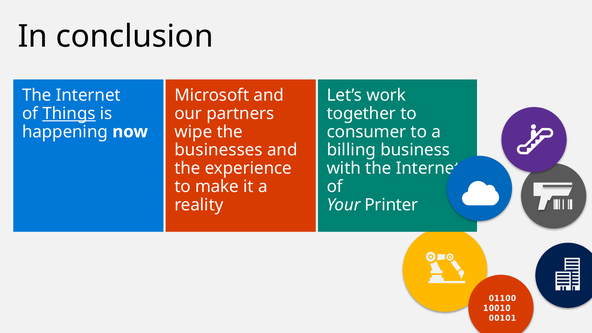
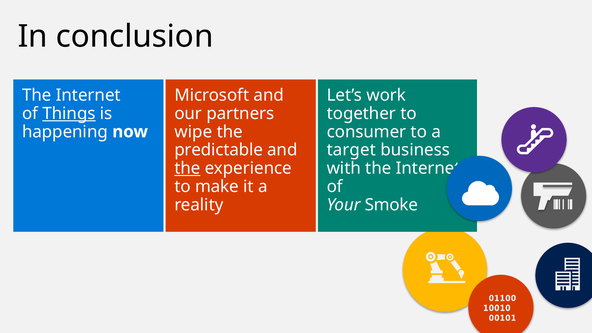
businesses: businesses -> predictable (219, 150)
billing: billing -> target (351, 150)
the underline: none -> present (187, 168)
Printer: Printer -> Smoke (391, 205)
